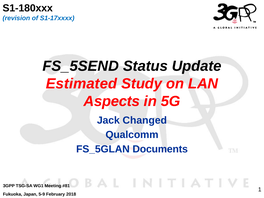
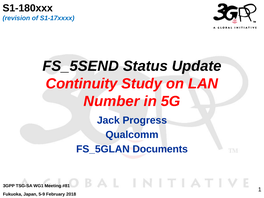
Estimated: Estimated -> Continuity (82, 84)
Aspects: Aspects -> Number (112, 101)
Changed: Changed -> Progress (145, 120)
